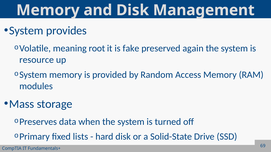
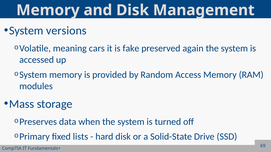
provides: provides -> versions (66, 31)
root: root -> cars (97, 48)
resource: resource -> accessed (37, 60)
